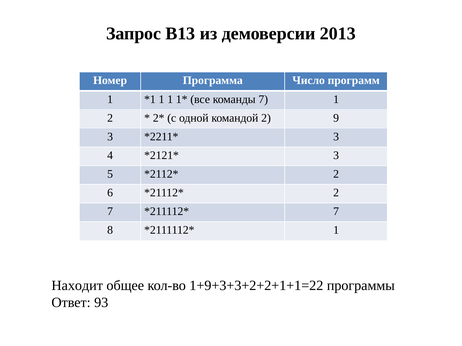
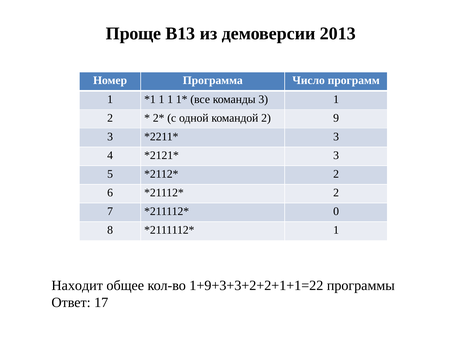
Запрос: Запрос -> Проще (134, 34)
команды 7: 7 -> 3 (263, 99)
7: 7 -> 0 (336, 212)
93: 93 -> 17 (101, 303)
